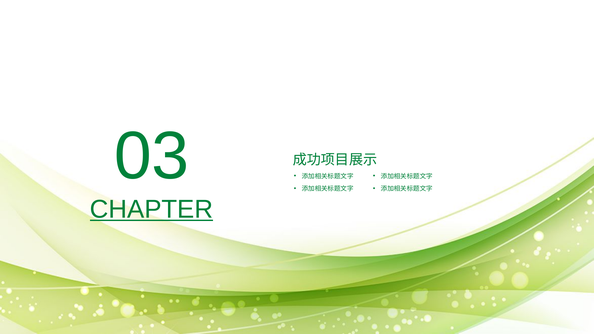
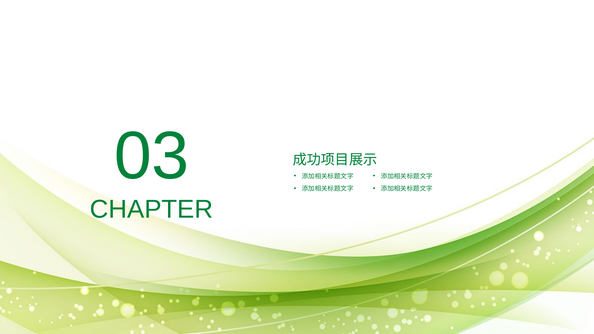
CHAPTER underline: present -> none (151, 209)
